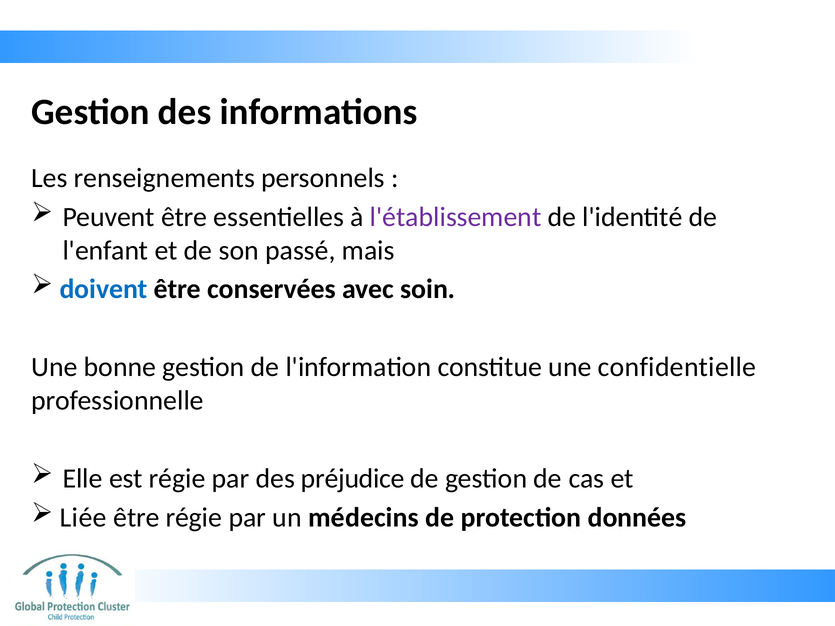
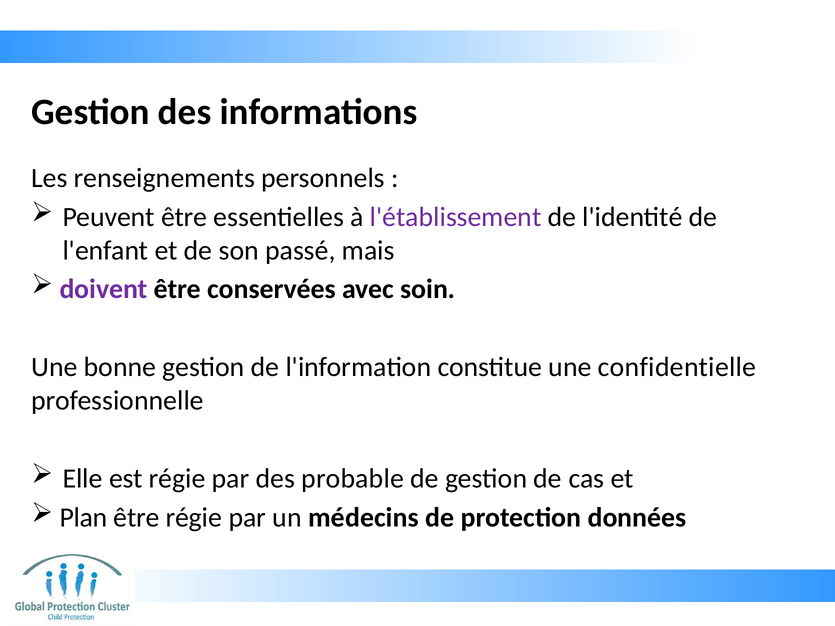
doivent colour: blue -> purple (104, 289)
préjudice: préjudice -> probable (353, 479)
Liée: Liée -> Plan (83, 518)
